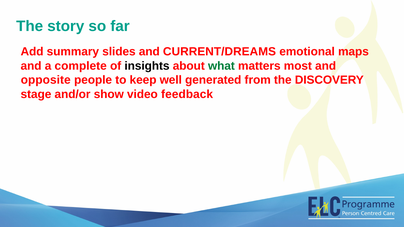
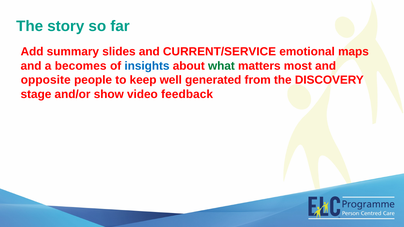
CURRENT/DREAMS: CURRENT/DREAMS -> CURRENT/SERVICE (220, 52)
complete: complete -> becomes (81, 66)
insights colour: black -> blue (147, 66)
